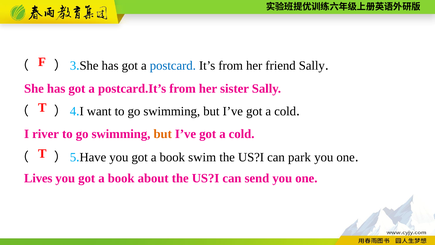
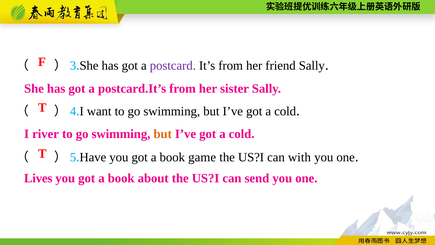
postcard colour: blue -> purple (173, 66)
swim: swim -> game (202, 157)
park: park -> with (299, 157)
